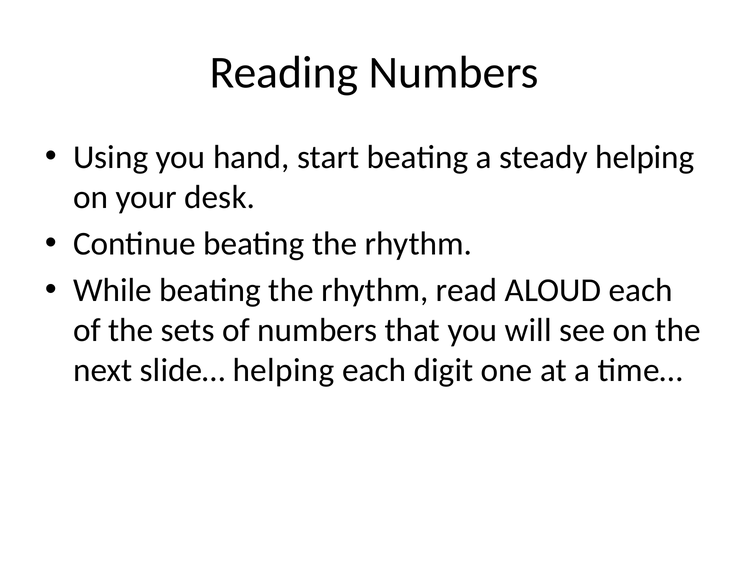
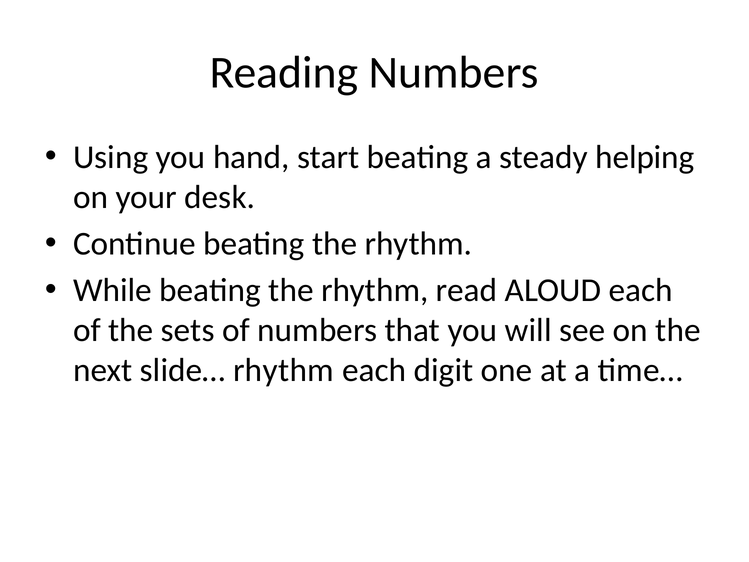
slide… helping: helping -> rhythm (284, 370)
